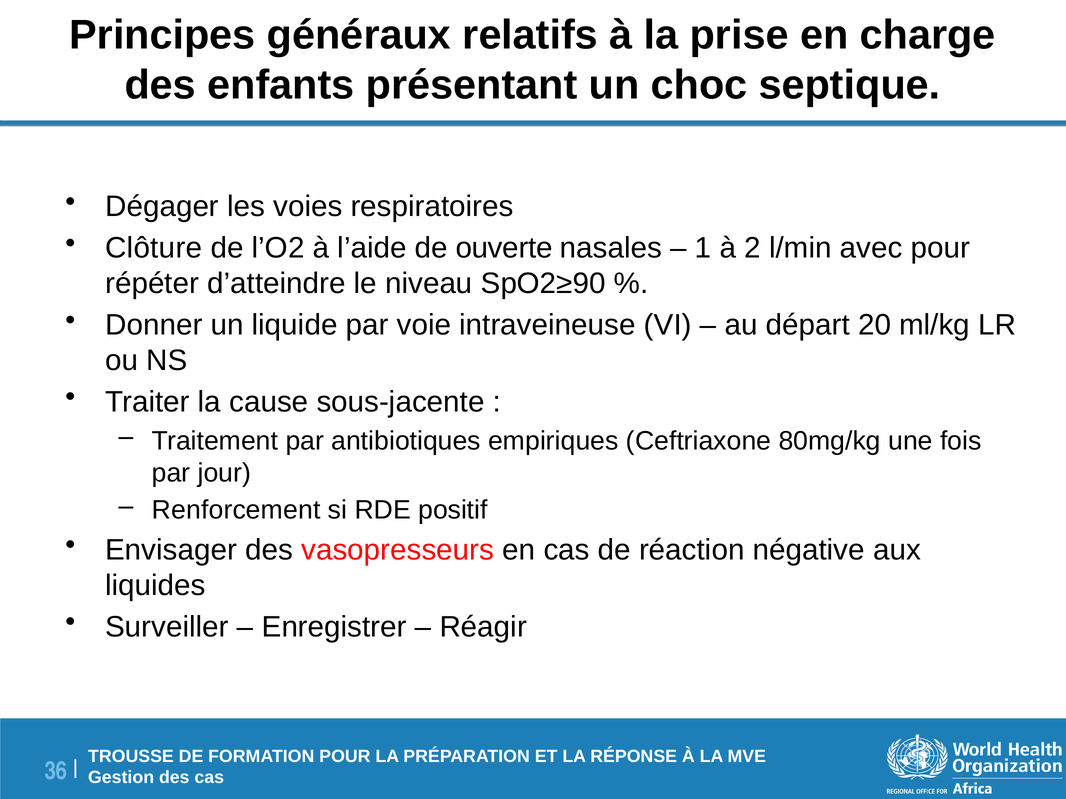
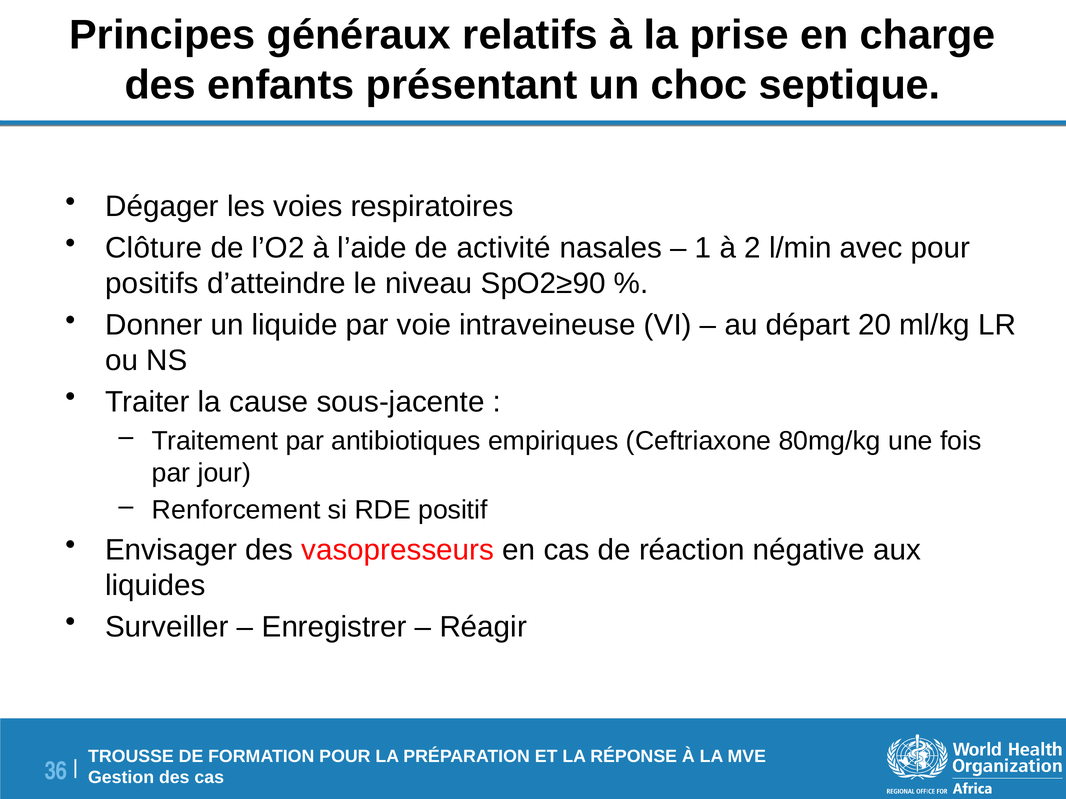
ouverte: ouverte -> activité (504, 248)
répéter: répéter -> positifs (152, 284)
